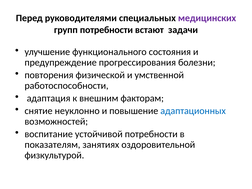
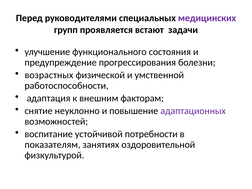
групп потребности: потребности -> проявляется (106, 30)
повторения: повторения -> возрастных (49, 75)
адаптационных colour: blue -> purple (193, 111)
